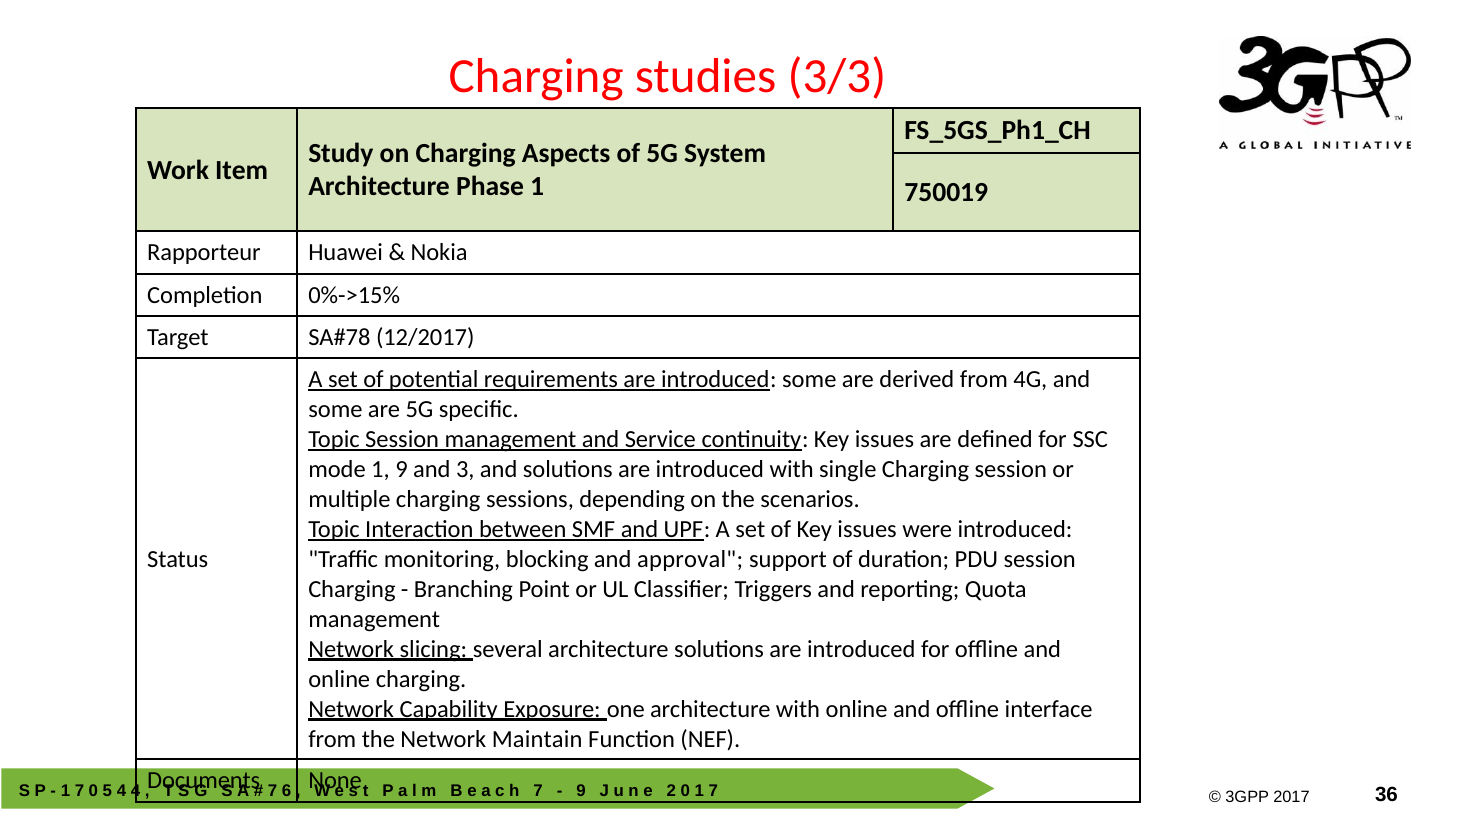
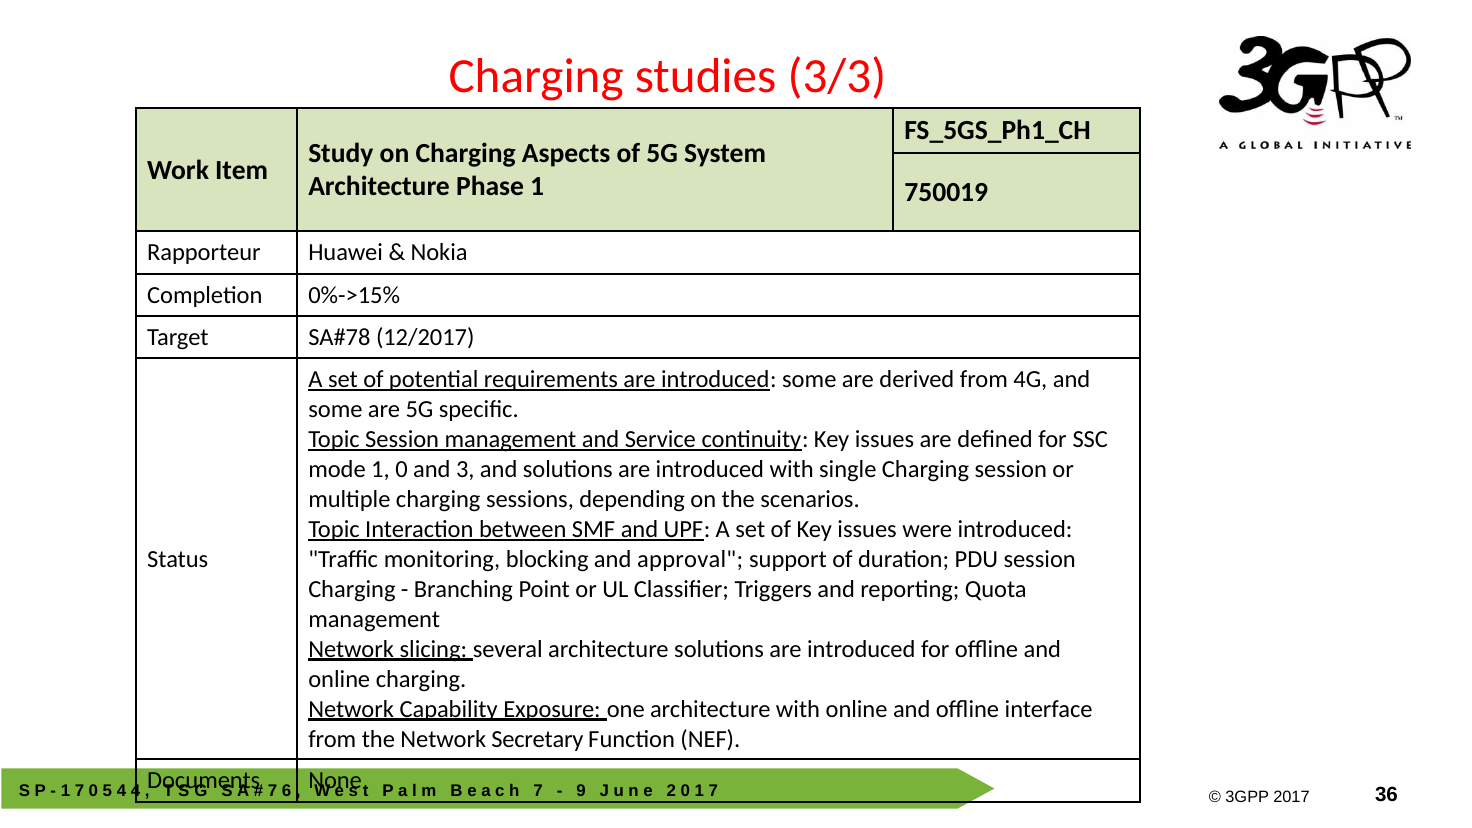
1 9: 9 -> 0 (401, 469)
Maintain: Maintain -> Secretary (537, 739)
